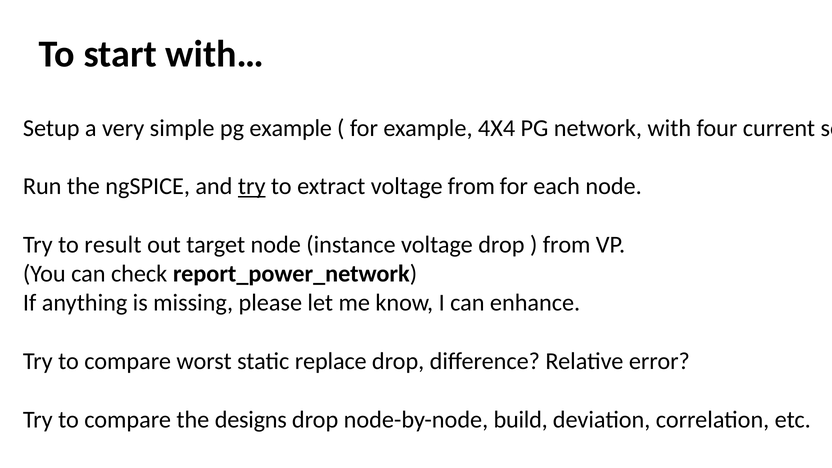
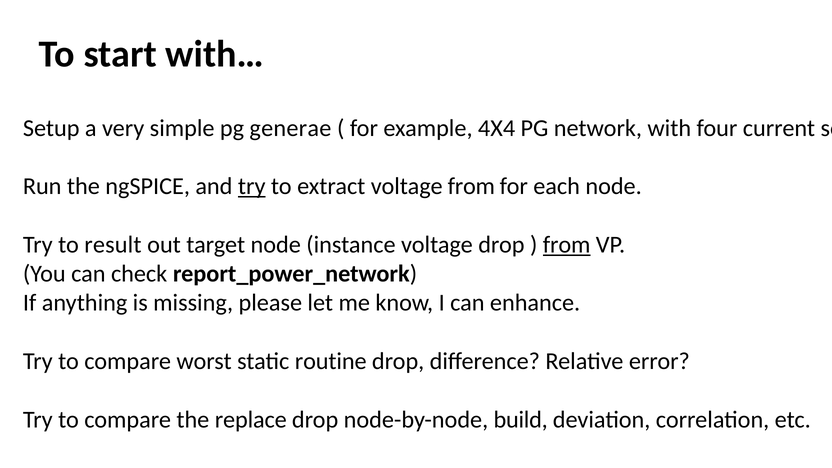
pg example: example -> generae (290, 128)
from underline: none -> present (567, 245)
replace: replace -> routine (331, 361)
designs: designs -> replace (251, 420)
